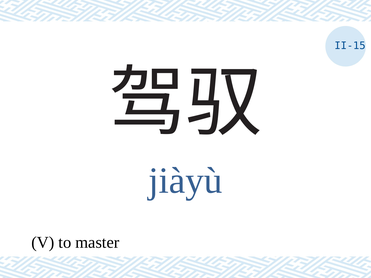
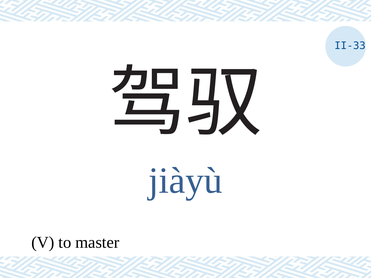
II-15: II-15 -> II-33 (350, 46)
